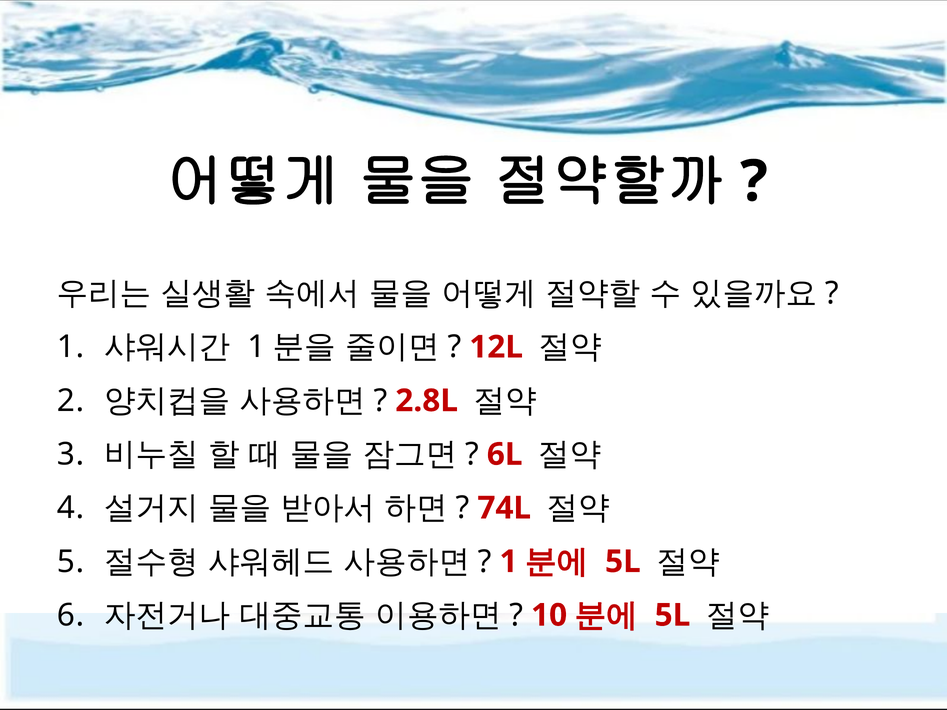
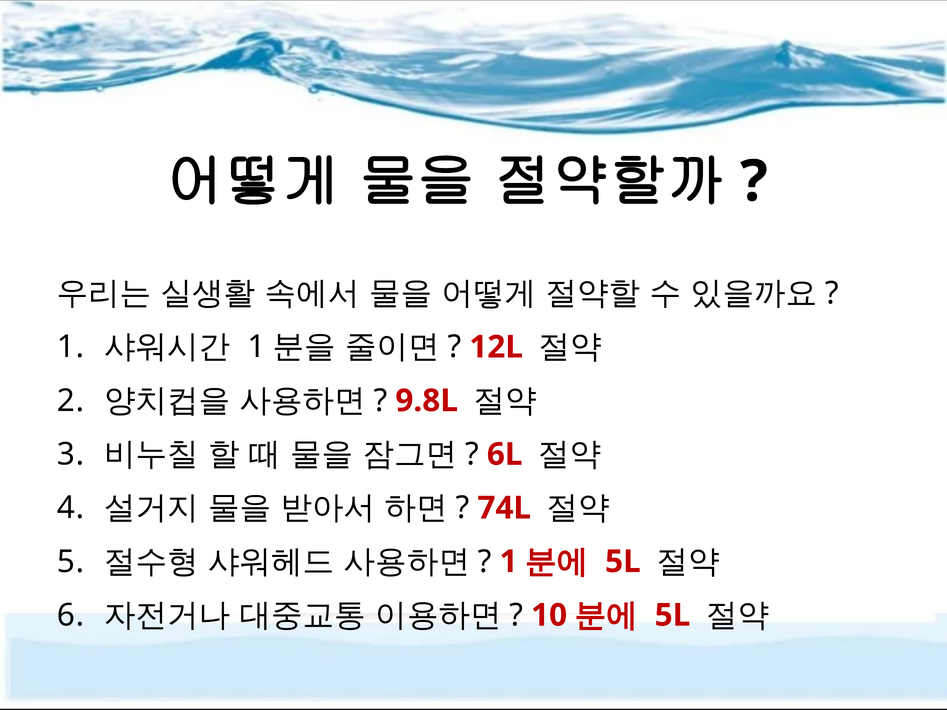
2.8L: 2.8L -> 9.8L (427, 401)
